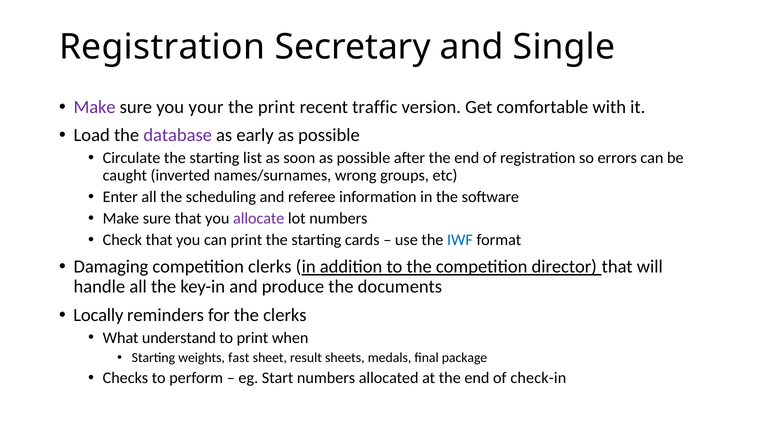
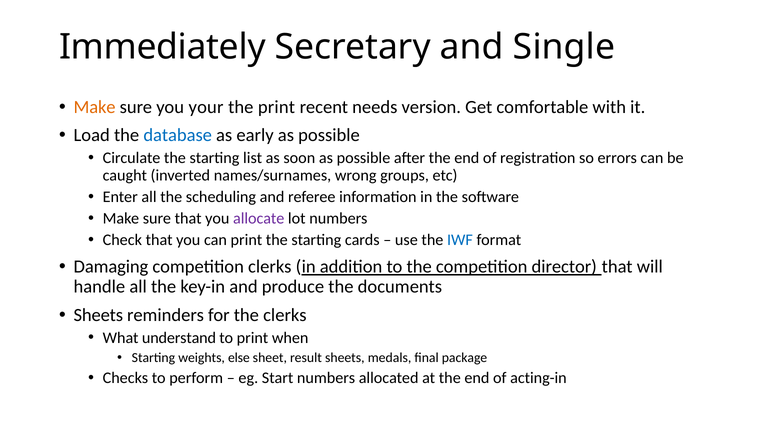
Registration: Registration -> Immediately (162, 47)
Make colour: purple -> orange (95, 107)
traffic: traffic -> needs (375, 107)
database colour: purple -> blue (178, 135)
Locally: Locally -> Sheets (98, 315)
fast: fast -> else (239, 358)
check-in: check-in -> acting-in (538, 378)
